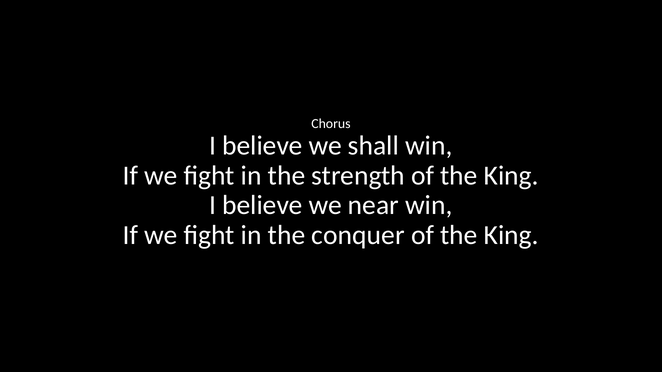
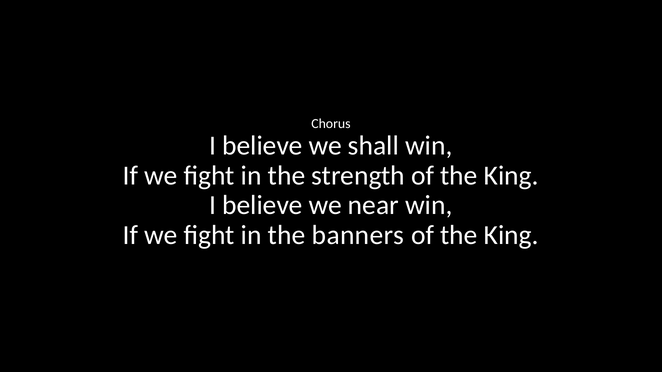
conquer: conquer -> banners (358, 235)
